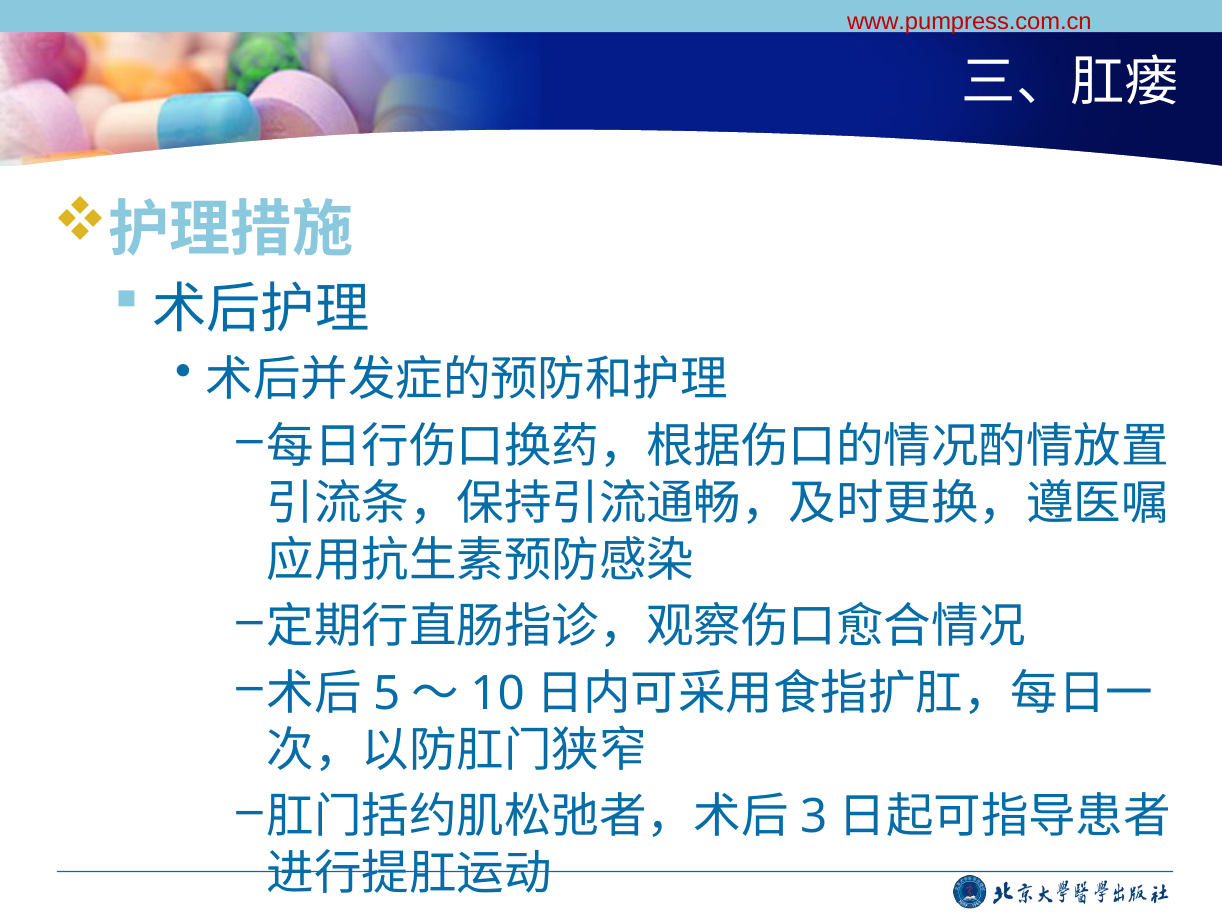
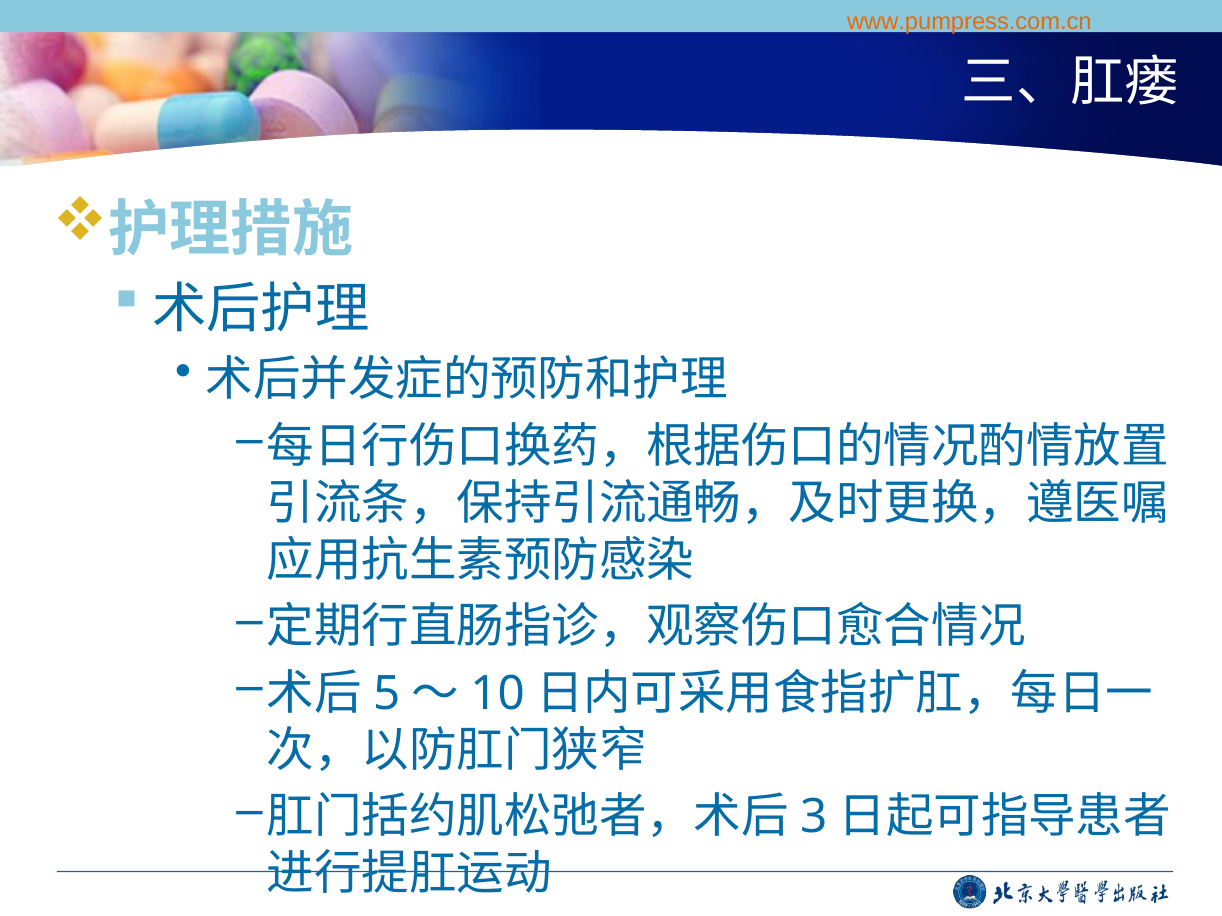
www.pumpress.com.cn colour: red -> orange (969, 22)
